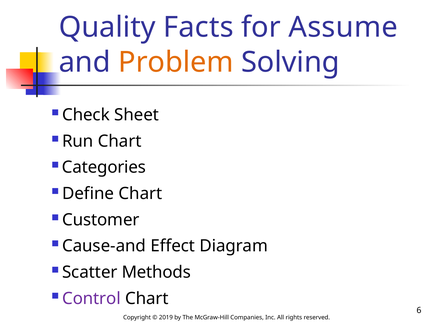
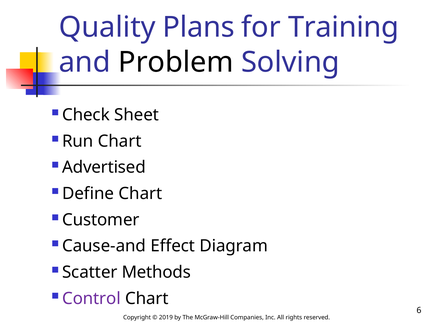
Facts: Facts -> Plans (199, 27)
Assume: Assume -> Training (344, 27)
Problem colour: orange -> black (176, 62)
Categories: Categories -> Advertised (104, 167)
